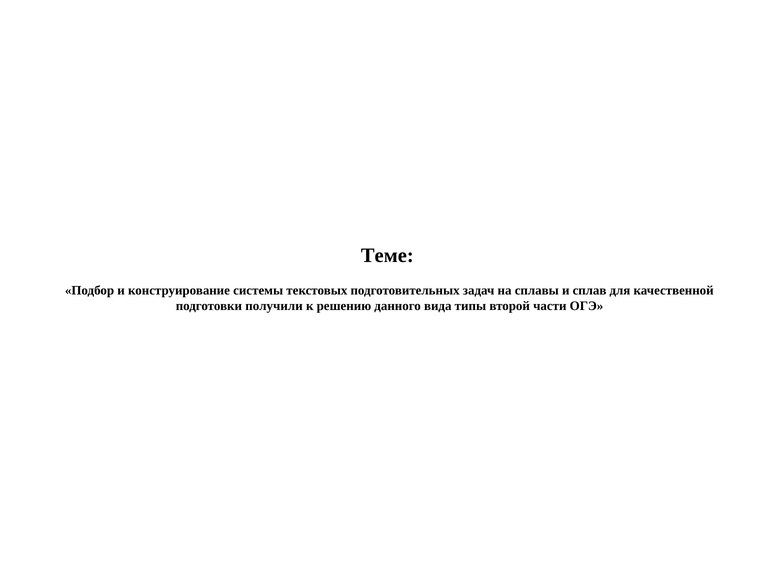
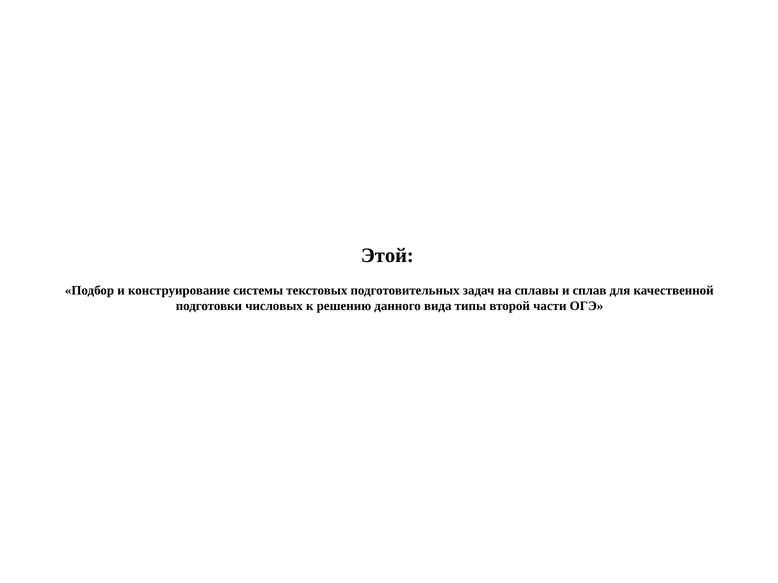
Теме: Теме -> Этой (387, 256)
получили: получили -> числовых (274, 306)
